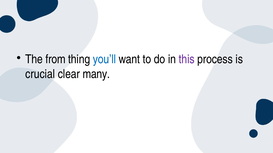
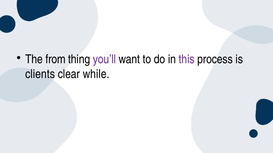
you’ll colour: blue -> purple (104, 59)
crucial: crucial -> clients (40, 74)
many: many -> while (96, 74)
